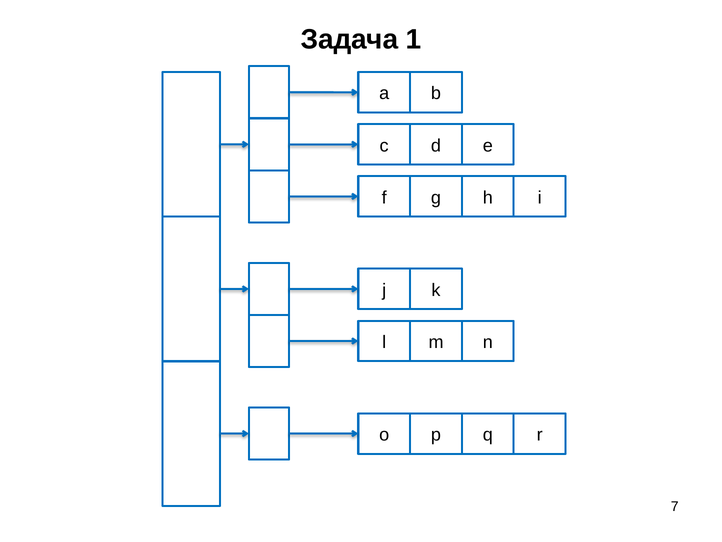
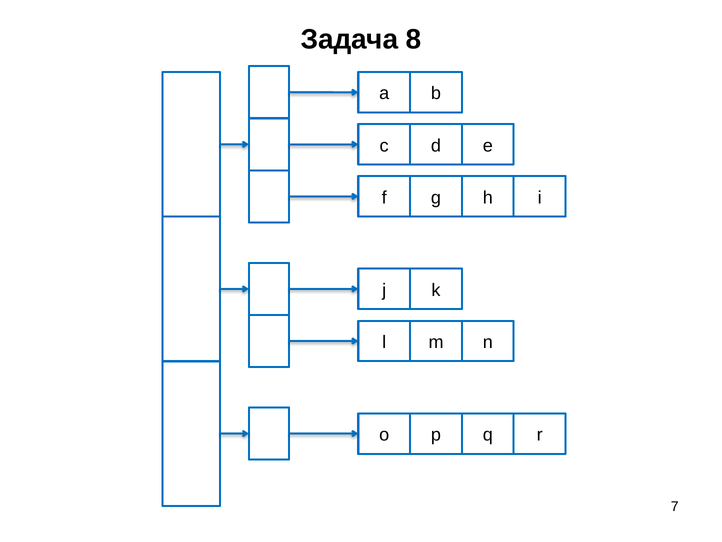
1: 1 -> 8 (414, 39)
